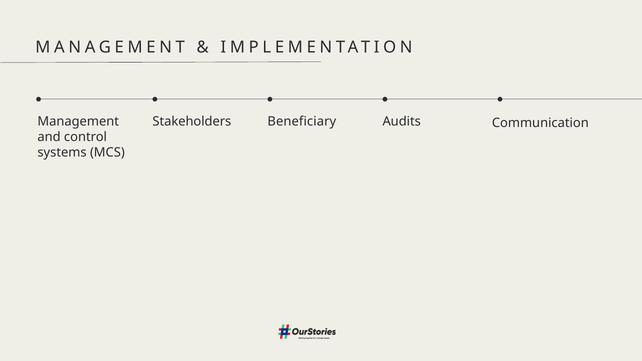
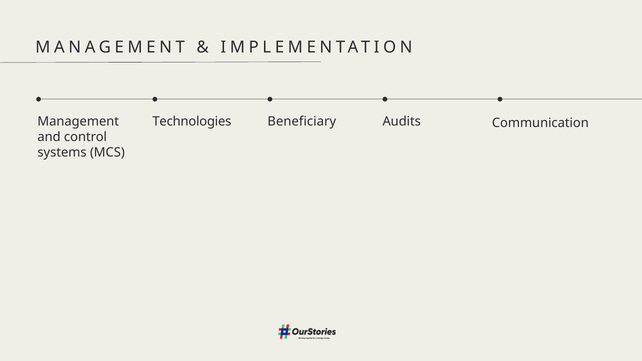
Stakeholders: Stakeholders -> Technologies (192, 122)
